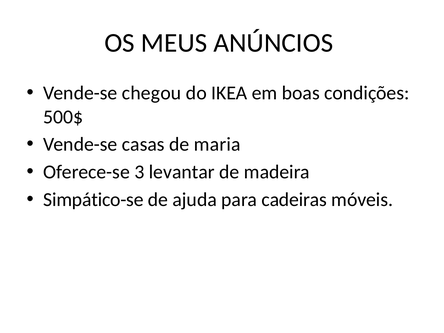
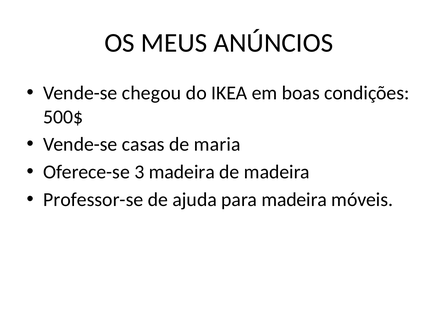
3 levantar: levantar -> madeira (182, 172)
Simpático-se: Simpático-se -> Professor-se (93, 200)
para cadeiras: cadeiras -> madeira (294, 200)
